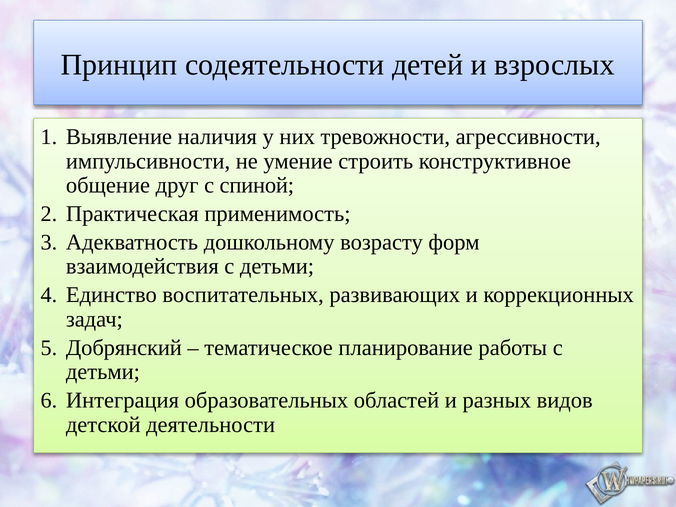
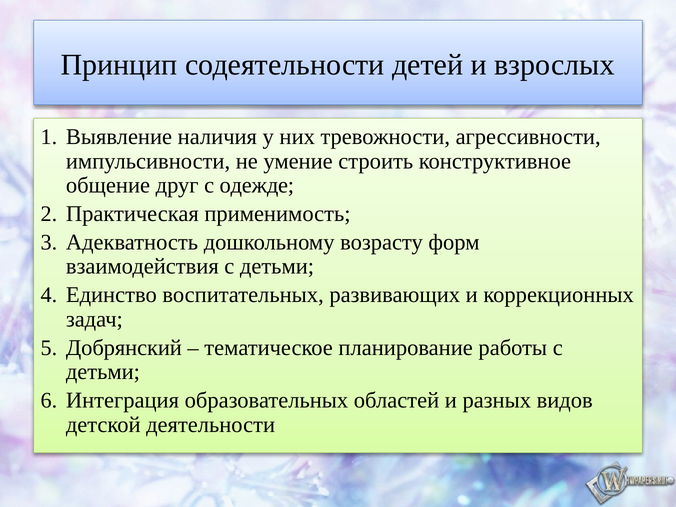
спиной: спиной -> одежде (257, 185)
